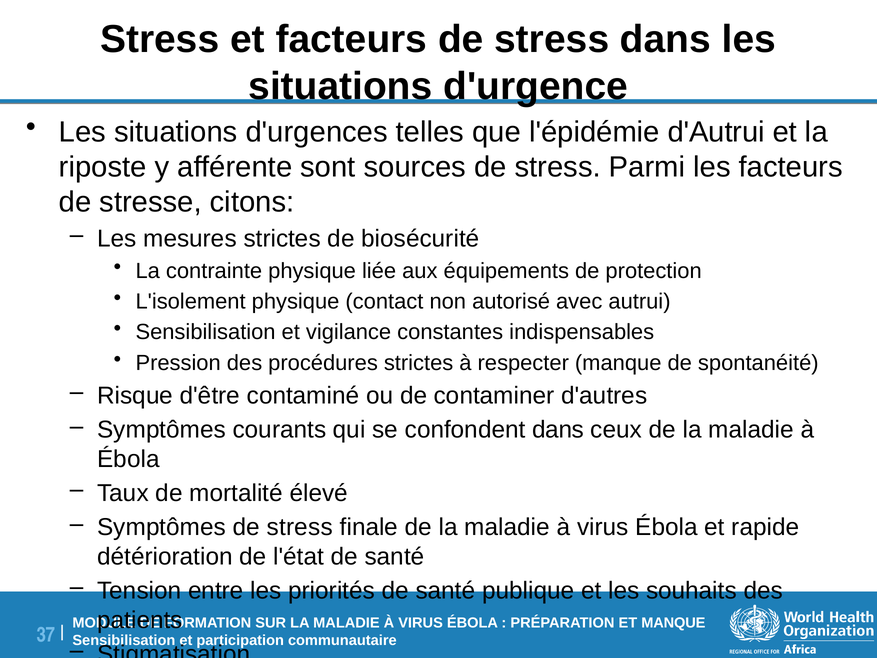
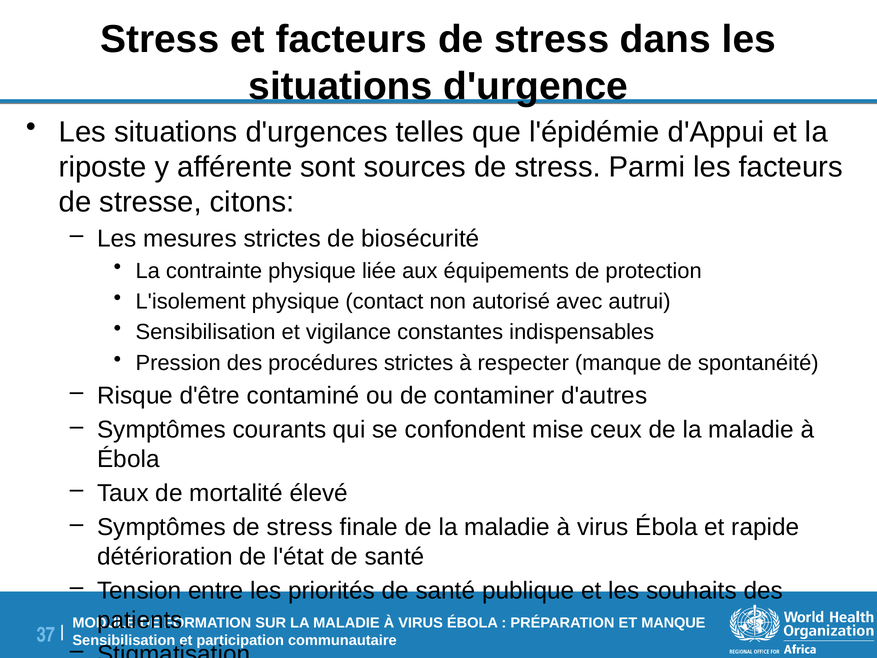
d'Autrui: d'Autrui -> d'Appui (716, 132)
confondent dans: dans -> mise (558, 430)
